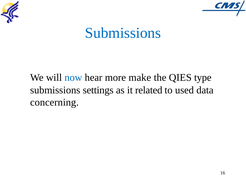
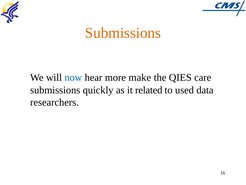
Submissions colour: blue -> orange (123, 33)
type: type -> care (203, 77)
settings: settings -> quickly (98, 90)
concerning: concerning -> researchers (54, 102)
